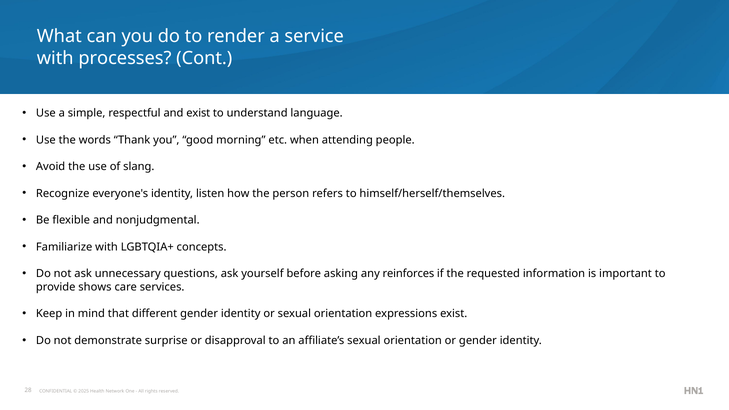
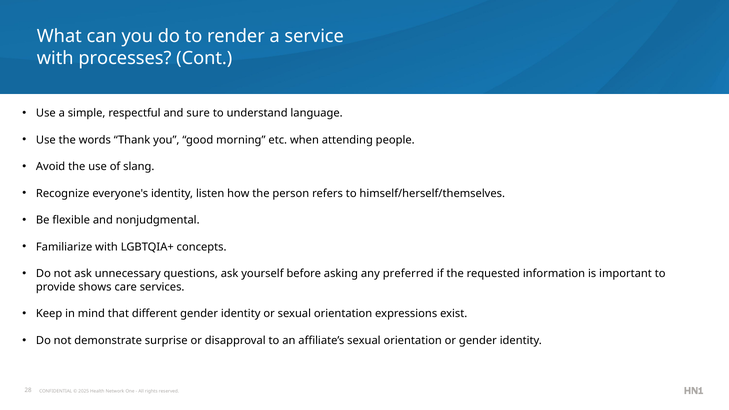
and exist: exist -> sure (198, 113)
reinforces: reinforces -> preferred (408, 274)
